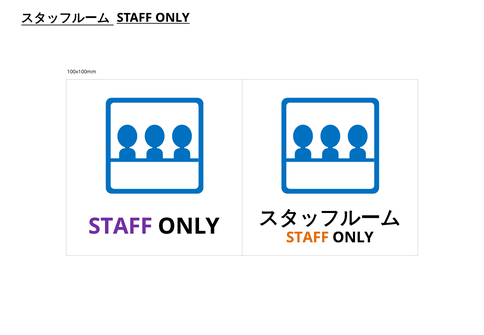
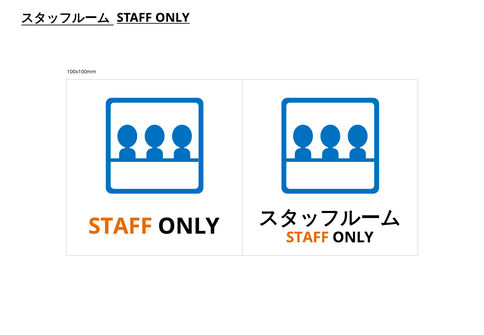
STAFF colour: purple -> orange (120, 226)
